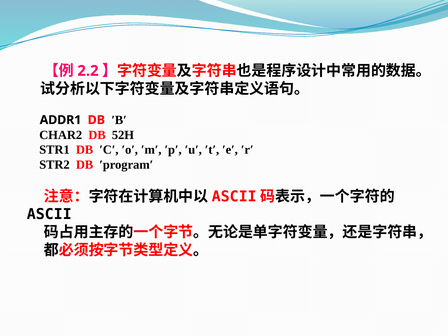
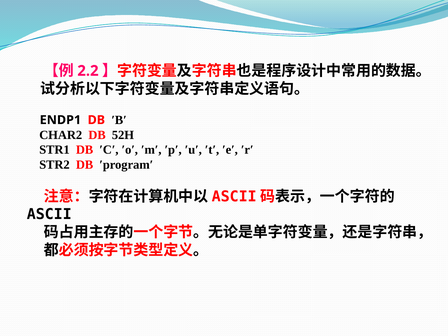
ADDR1: ADDR1 -> ENDP1 (60, 120)
